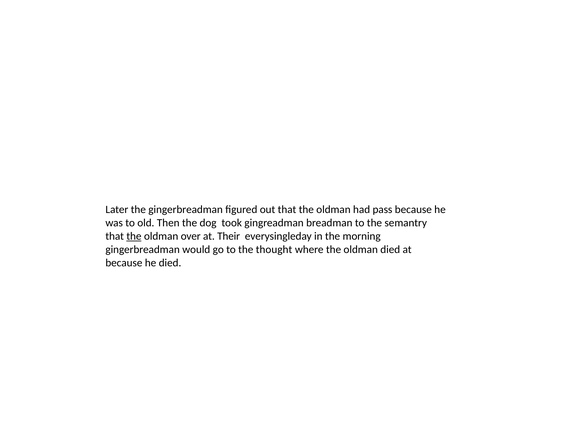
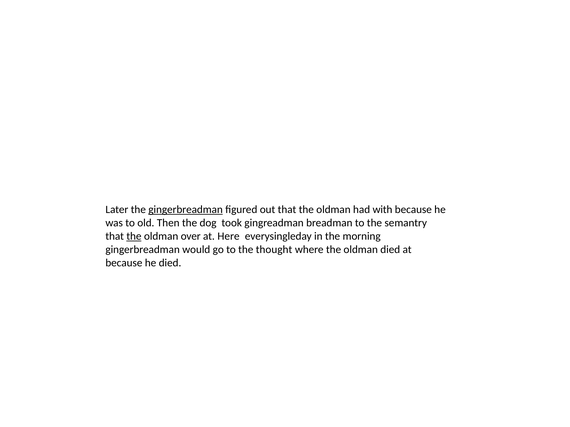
gingerbreadman underline: none -> present (186, 210)
pass: pass -> with (382, 210)
Their: Their -> Here (229, 236)
